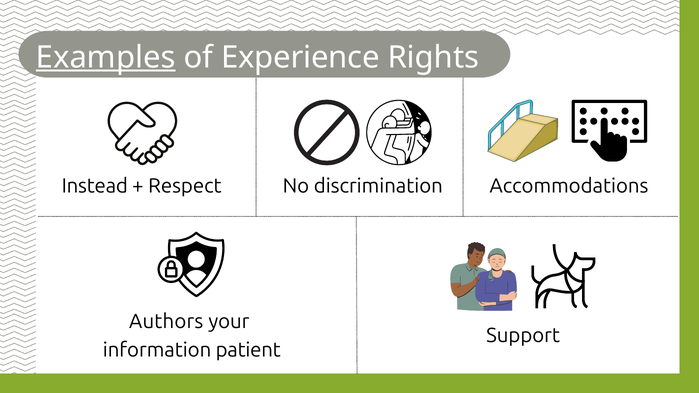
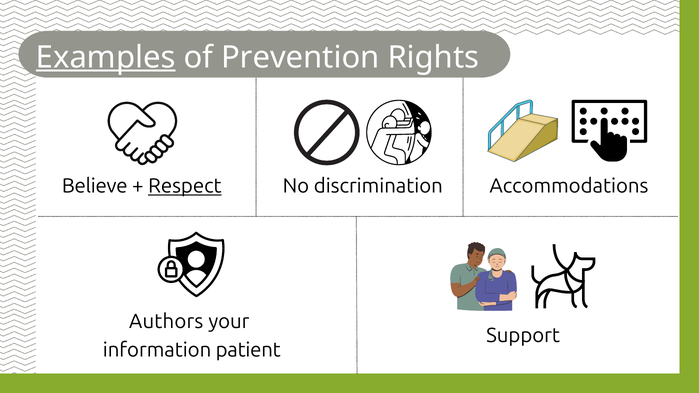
Experience: Experience -> Prevention (300, 57)
Instead: Instead -> Believe (95, 186)
Respect underline: none -> present (185, 186)
